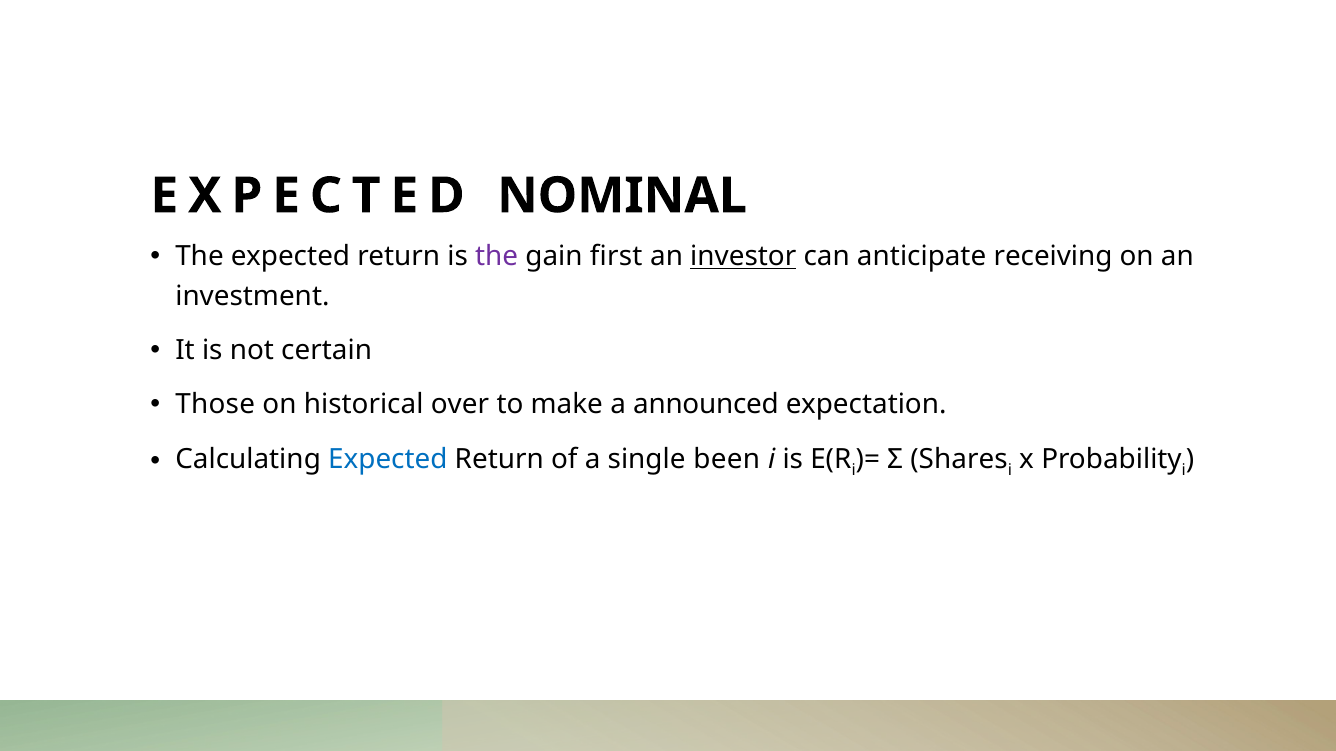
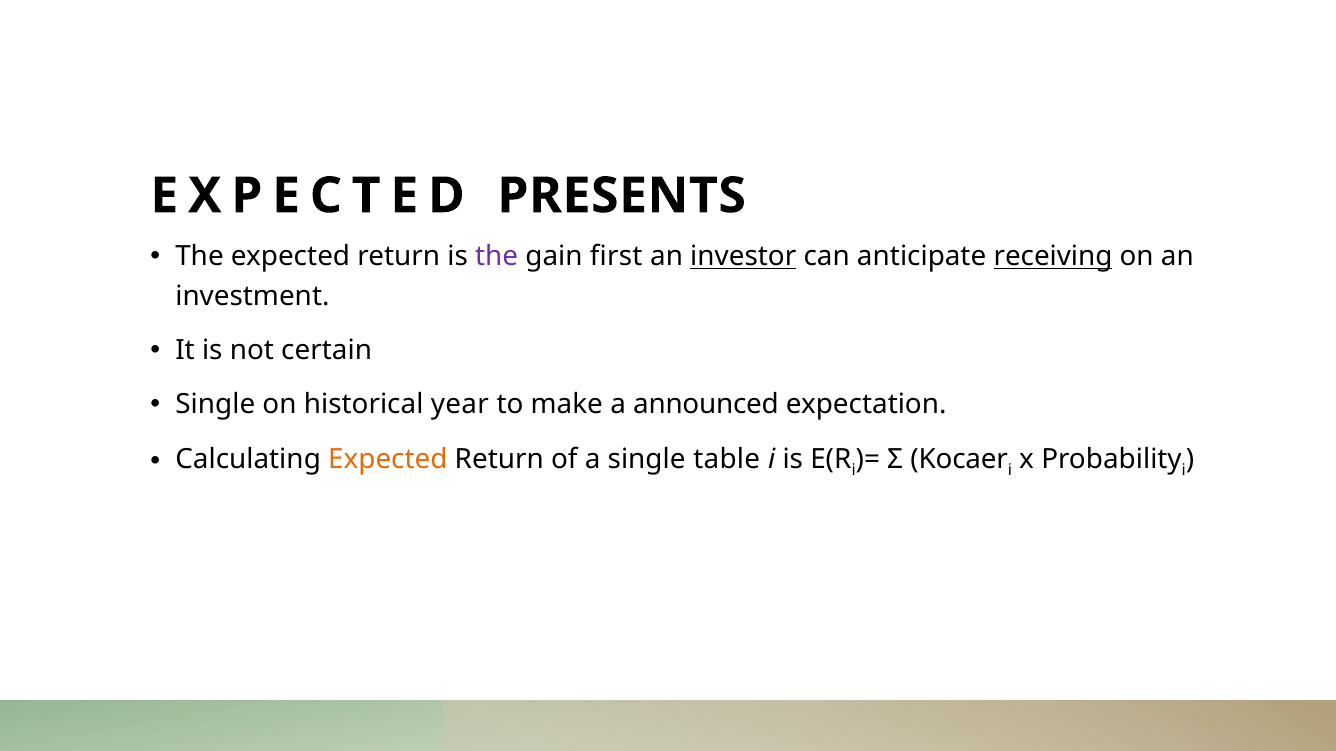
NOMINAL: NOMINAL -> PRESENTS (622, 196)
receiving underline: none -> present (1053, 257)
Those: Those -> Single (215, 405)
over: over -> year (460, 405)
Expected colour: blue -> orange (388, 460)
been: been -> table (727, 460)
Shares: Shares -> Kocaer (959, 460)
